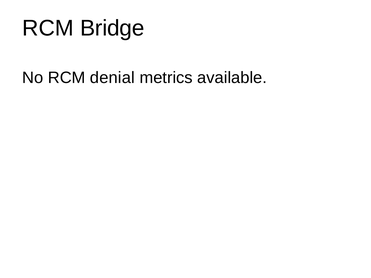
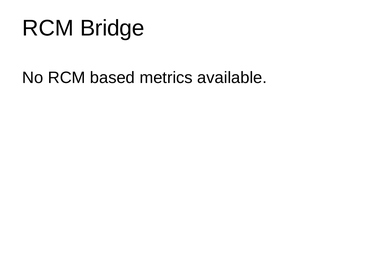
denial: denial -> based (112, 78)
